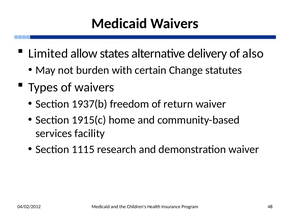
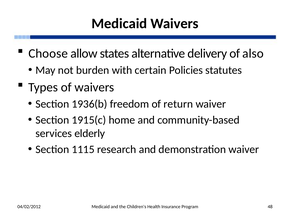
Limited: Limited -> Choose (48, 54)
Change: Change -> Policies (186, 70)
1937(b: 1937(b -> 1936(b (89, 104)
facility: facility -> elderly (90, 134)
